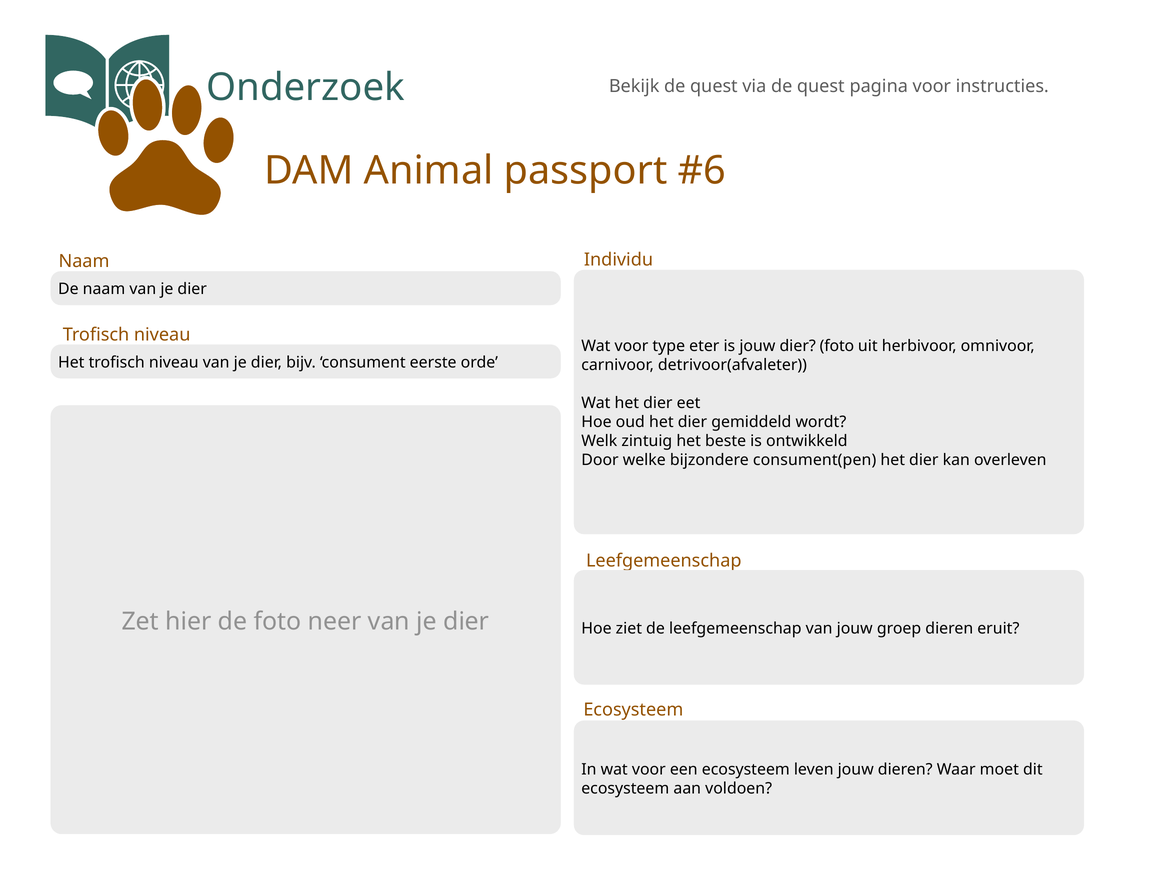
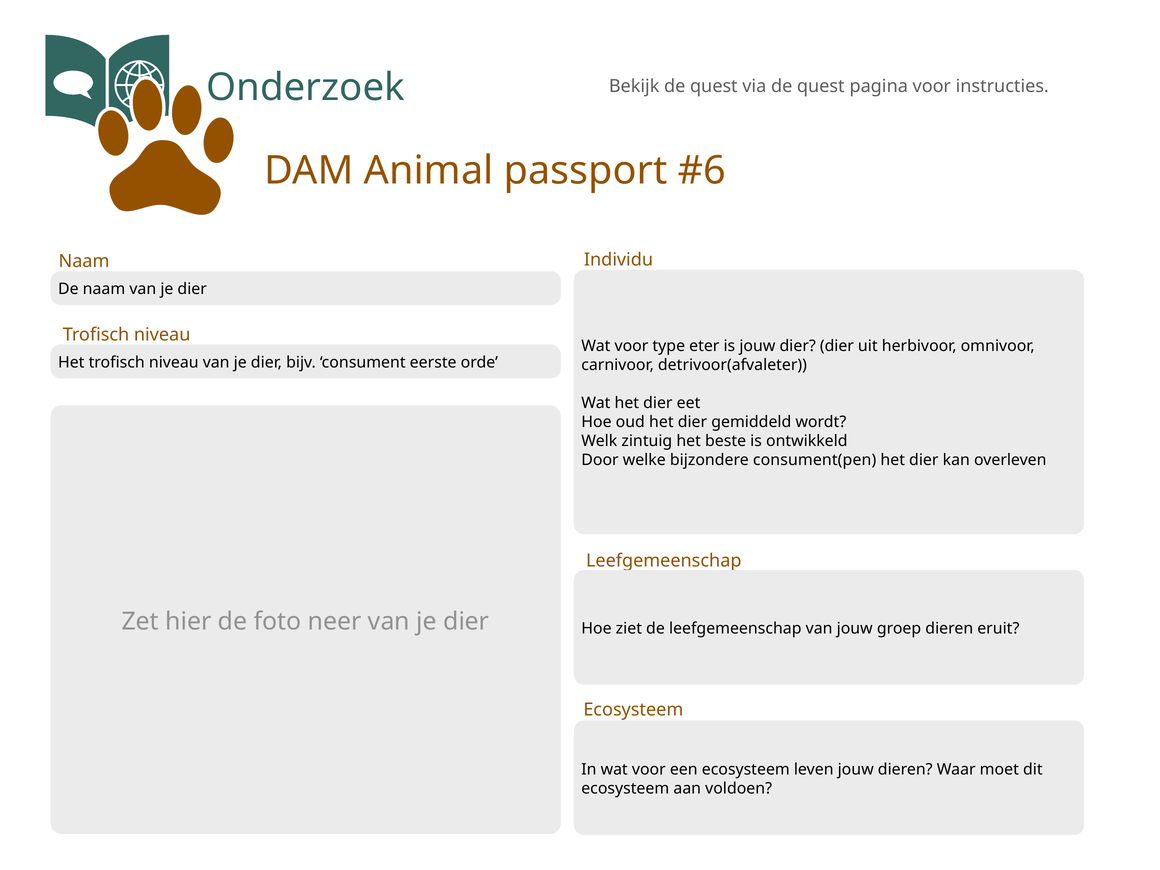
dier foto: foto -> dier (837, 346)
